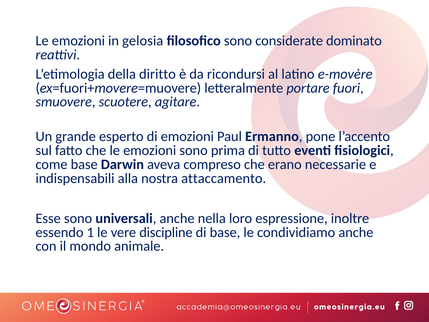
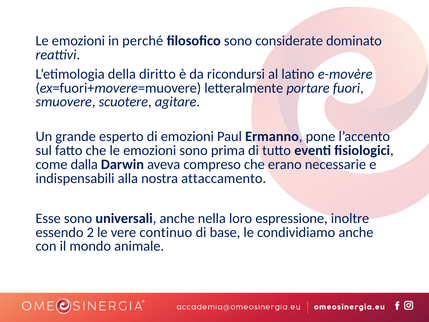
gelosia: gelosia -> perché (143, 41)
come base: base -> dalla (84, 164)
1: 1 -> 2 (90, 232)
discipline: discipline -> continuo (166, 232)
